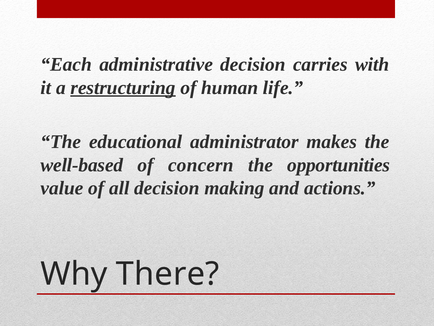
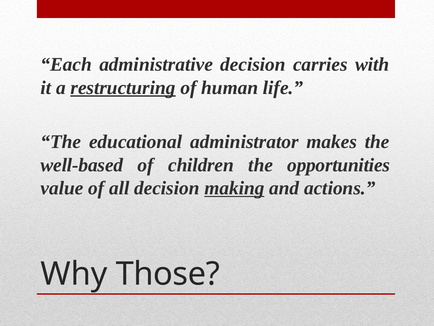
concern: concern -> children (201, 165)
making underline: none -> present (234, 188)
There: There -> Those (168, 274)
